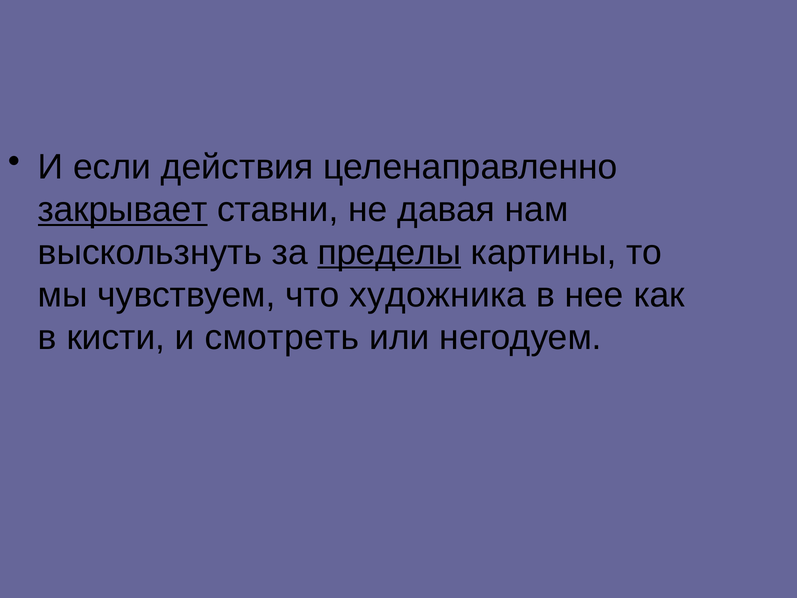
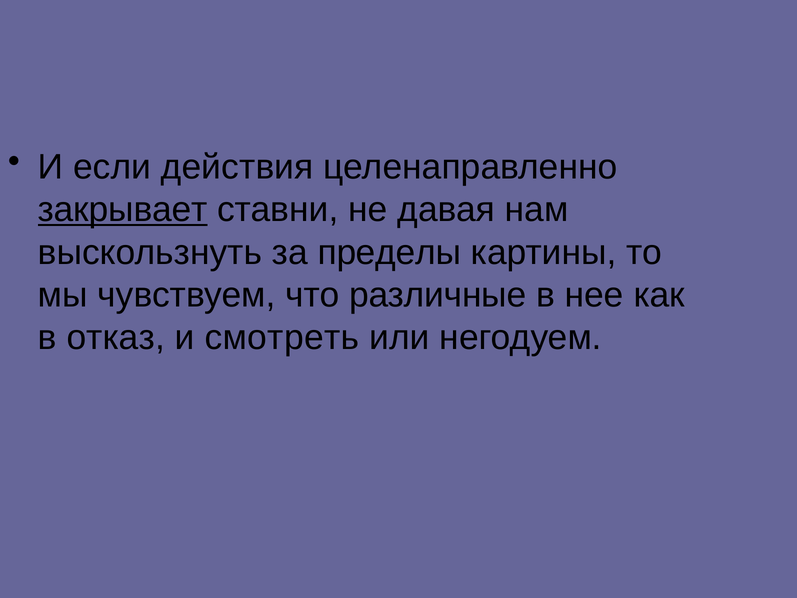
пределы underline: present -> none (389, 252)
художника: художника -> различные (438, 295)
кисти: кисти -> отказ (116, 337)
